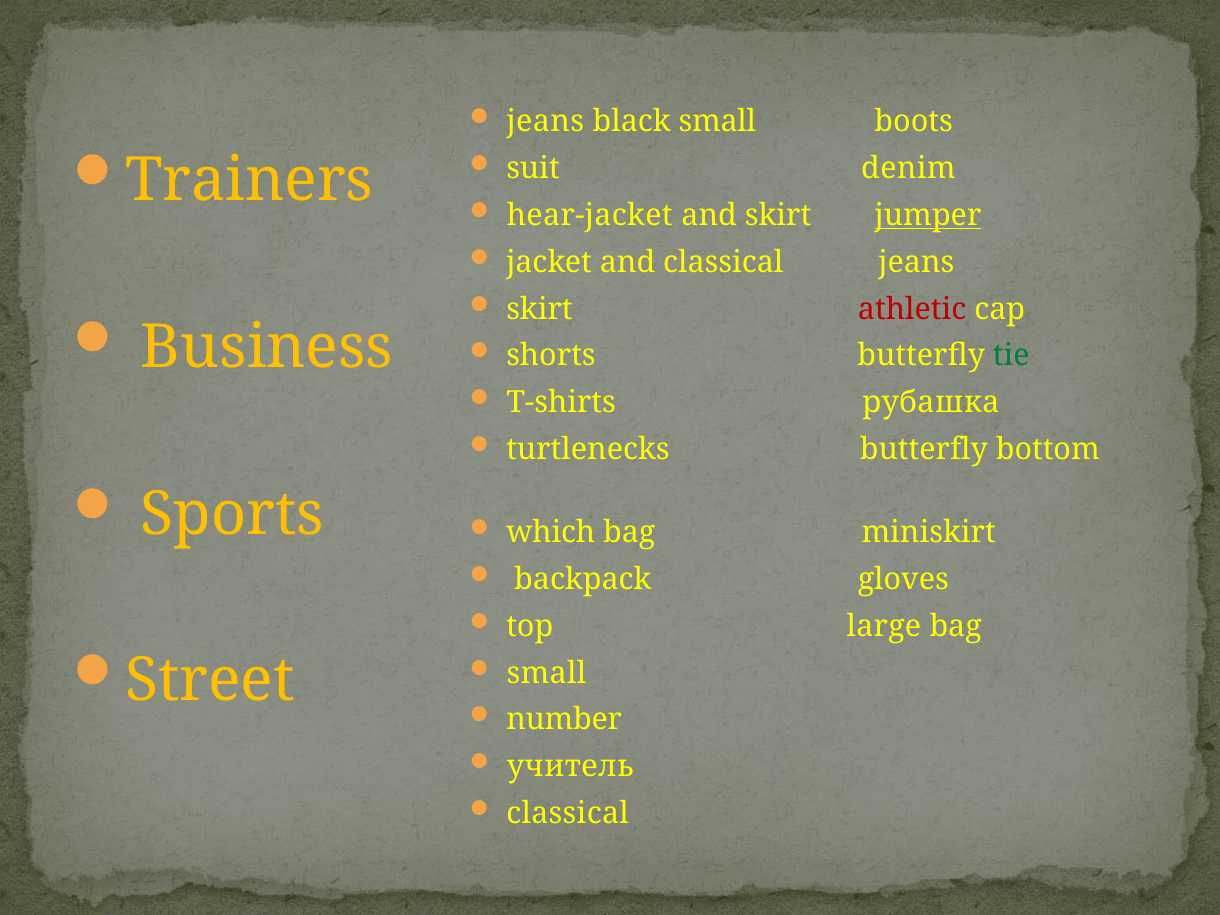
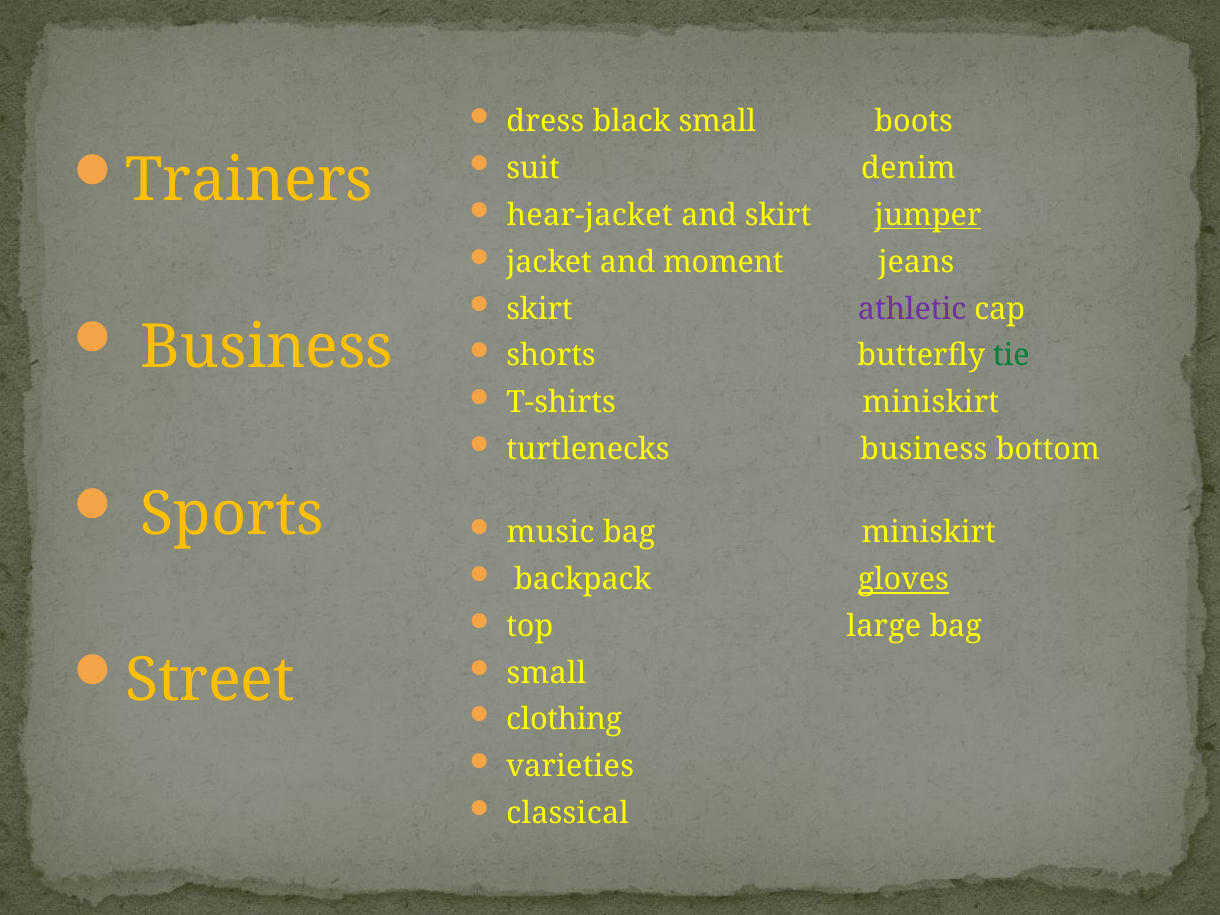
jeans: jeans -> dress (545, 122)
and classical: classical -> moment (723, 262)
athletic colour: red -> purple (912, 309)
T-shirts рубашка: рубашка -> miniskirt (931, 403)
turtlenecks butterfly: butterfly -> business (924, 449)
which: which -> music (551, 533)
gloves underline: none -> present (903, 579)
number: number -> clothing (564, 720)
учитель: учитель -> varieties (570, 767)
